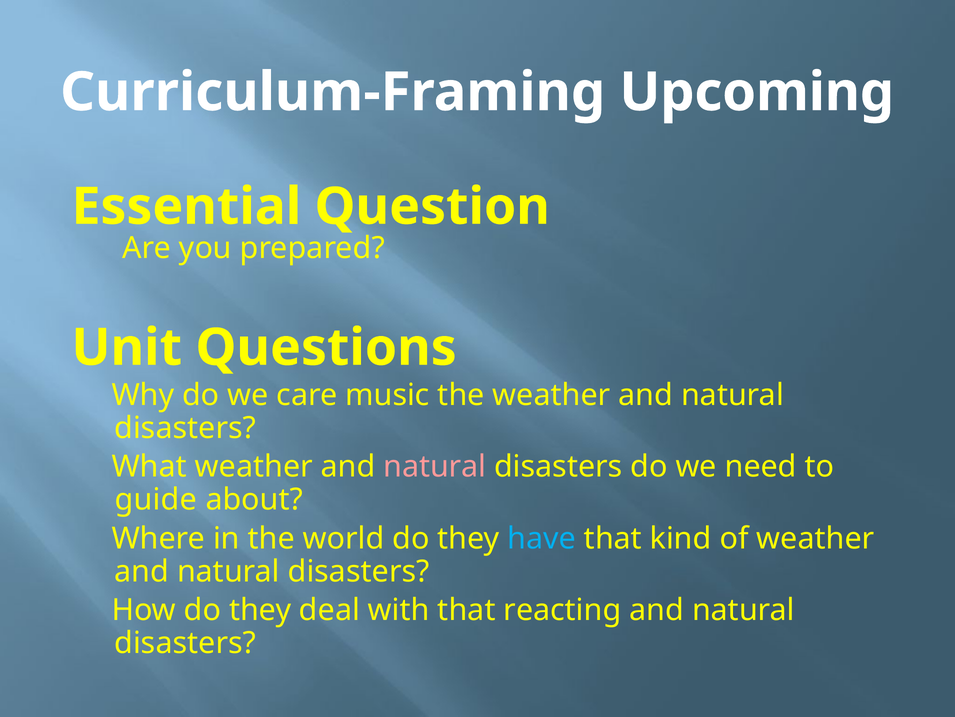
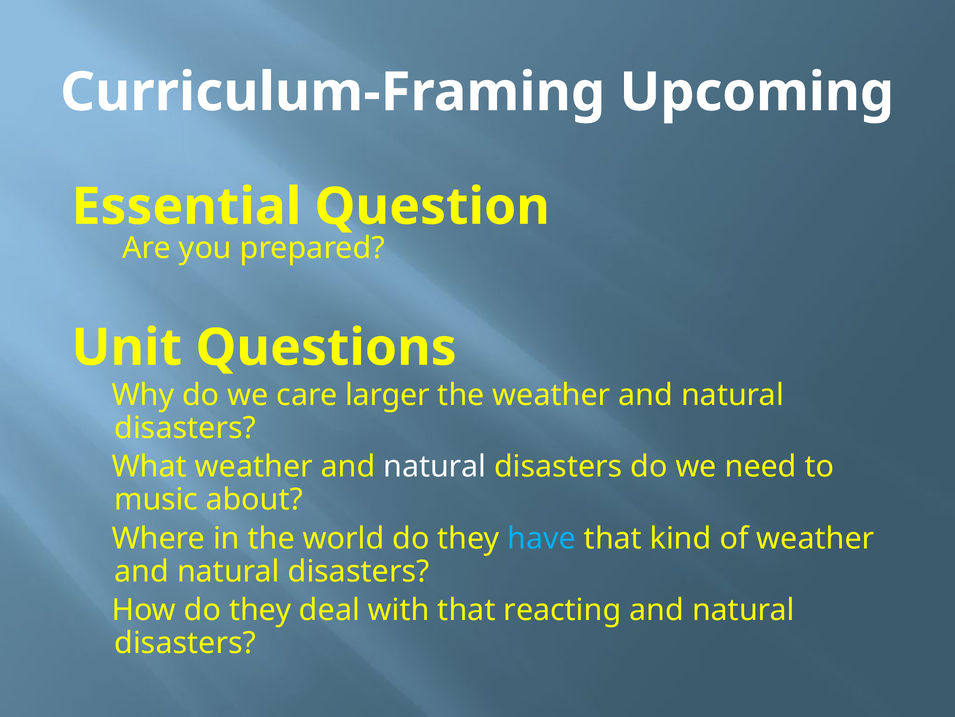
music: music -> larger (388, 395)
natural colour: pink -> white (435, 466)
guide: guide -> music (156, 499)
